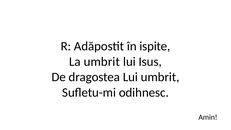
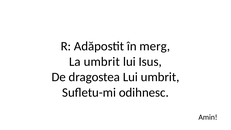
ispite: ispite -> merg (155, 46)
